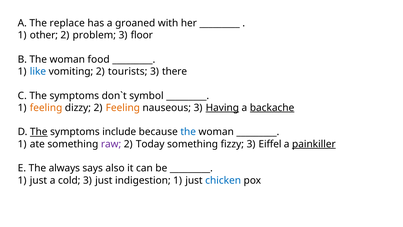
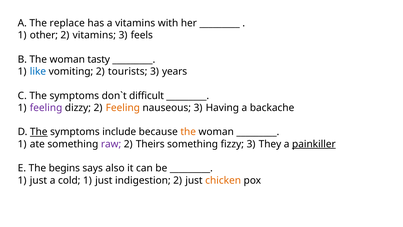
a groaned: groaned -> vitamins (135, 23)
2 problem: problem -> vitamins (94, 35)
floor: floor -> feels (142, 35)
food: food -> tasty (99, 59)
there: there -> years (175, 71)
symbol: symbol -> difficult (147, 96)
feeling colour: orange -> purple (46, 108)
Having underline: present -> none (222, 108)
backache underline: present -> none (272, 108)
the colour: blue -> orange (188, 132)
Today: Today -> Theirs (150, 144)
Eiffel: Eiffel -> They (270, 144)
always: always -> begins (64, 168)
cold 3: 3 -> 1 (87, 180)
indigestion 1: 1 -> 2 (178, 180)
chicken colour: blue -> orange (223, 180)
